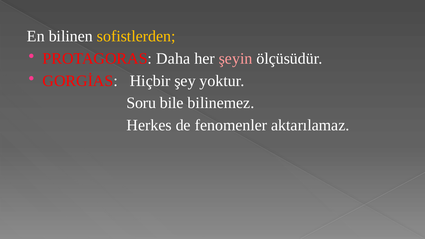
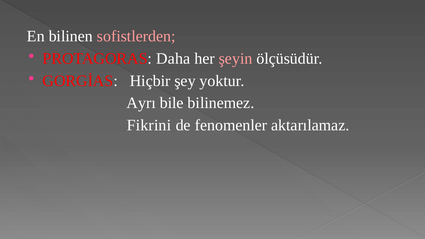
sofistlerden colour: yellow -> pink (136, 36)
Soru: Soru -> Ayrı (141, 103)
Herkes: Herkes -> Fikrini (149, 125)
